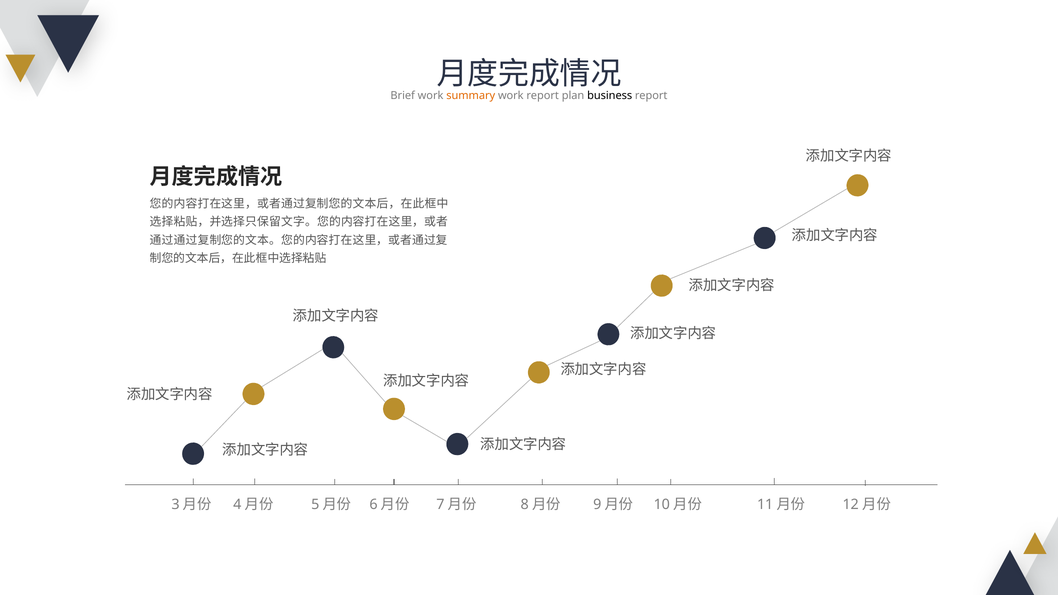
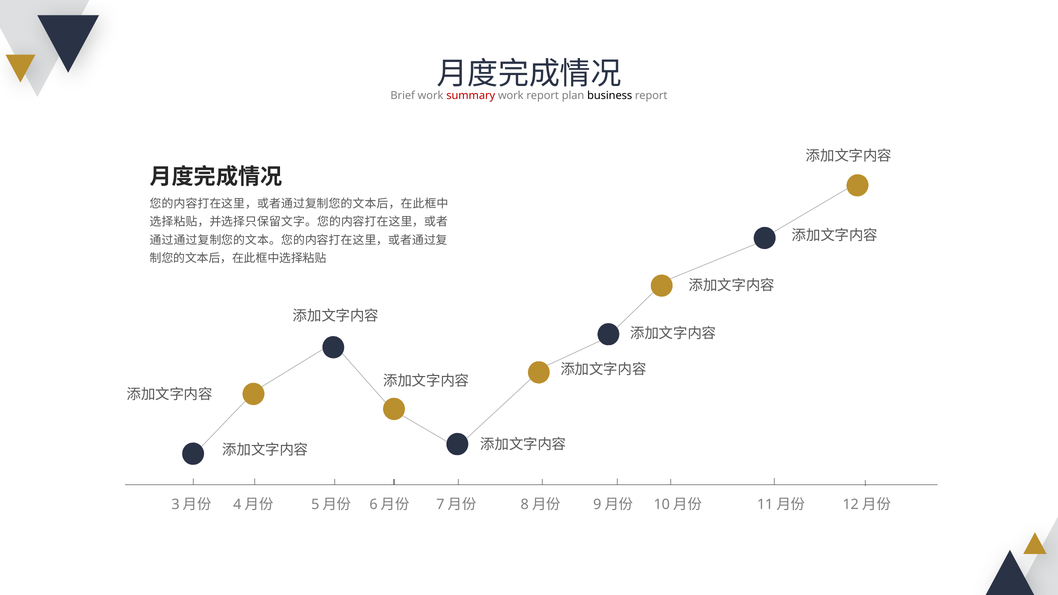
summary colour: orange -> red (471, 96)
